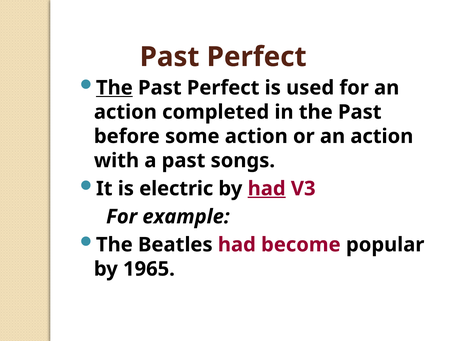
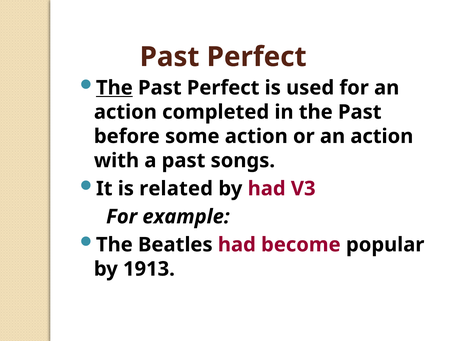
electric: electric -> related (176, 188)
had underline: present -> none (267, 188)
1965: 1965 -> 1913 (149, 269)
